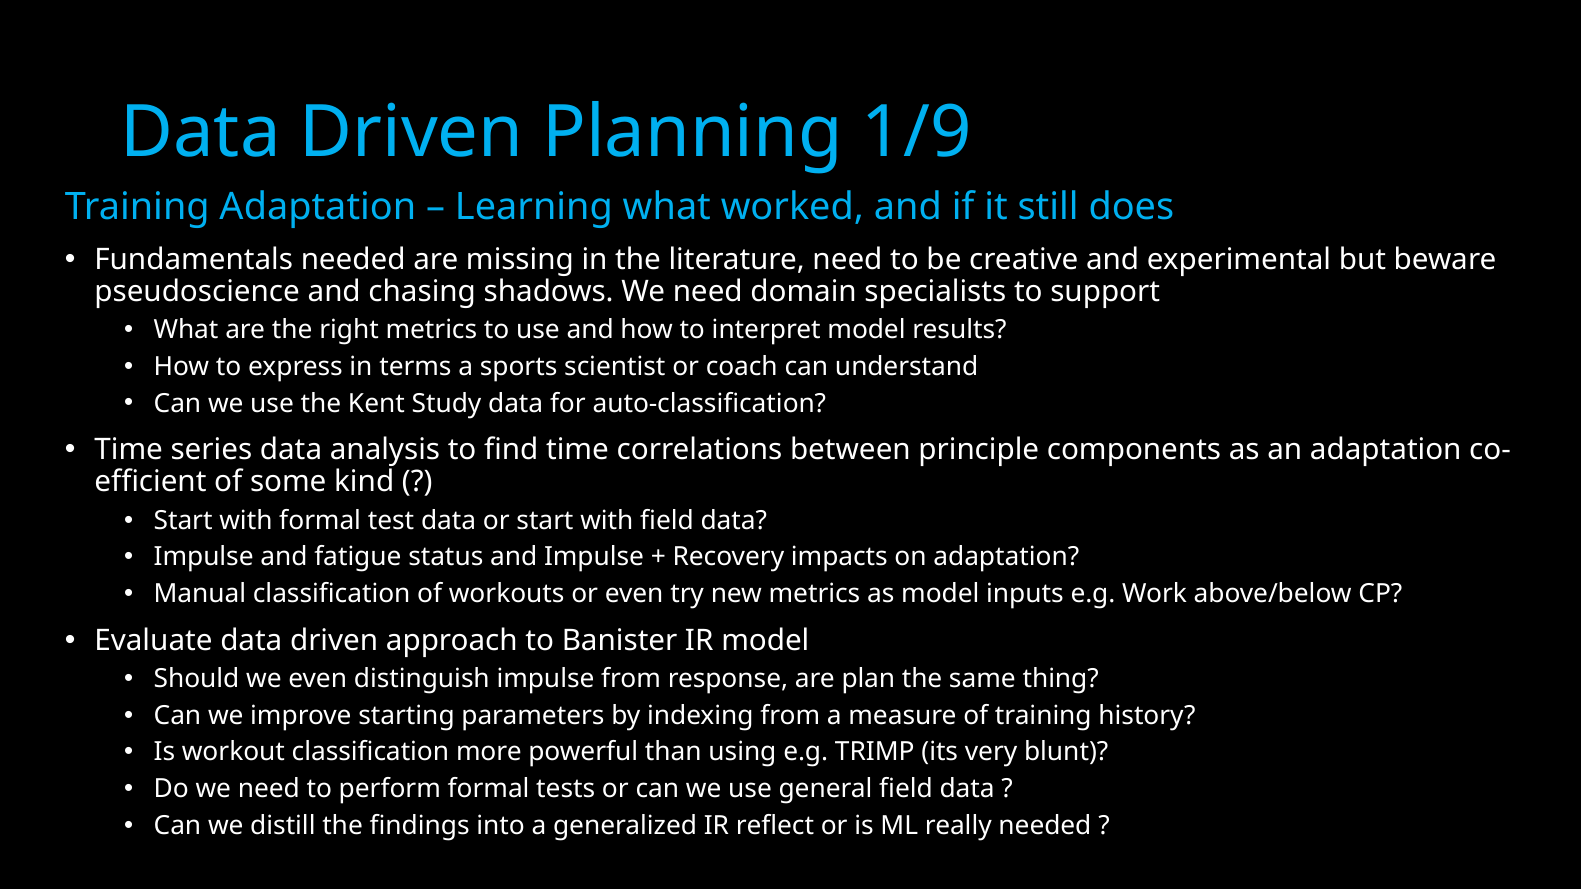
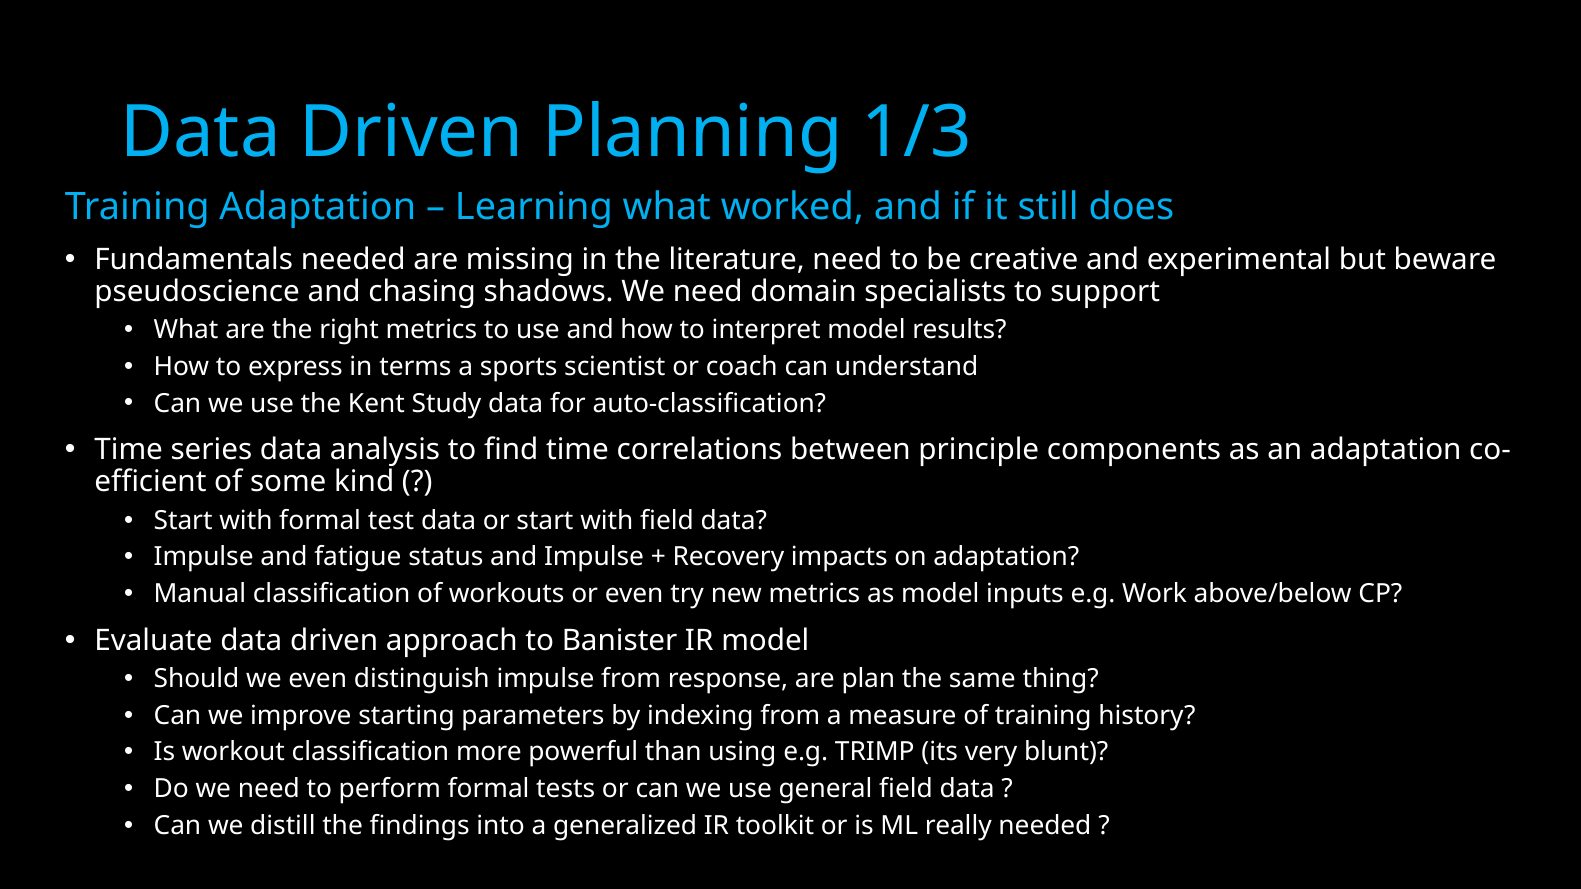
1/9: 1/9 -> 1/3 (917, 133)
reflect: reflect -> toolkit (775, 826)
